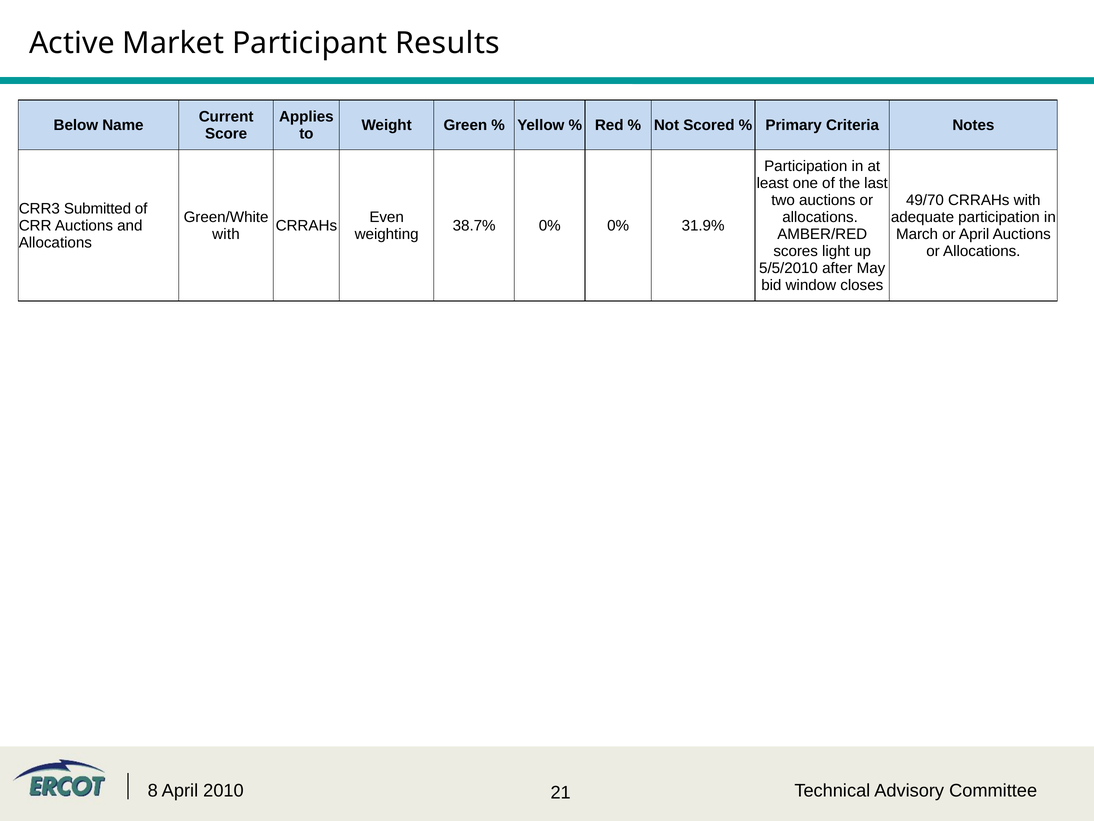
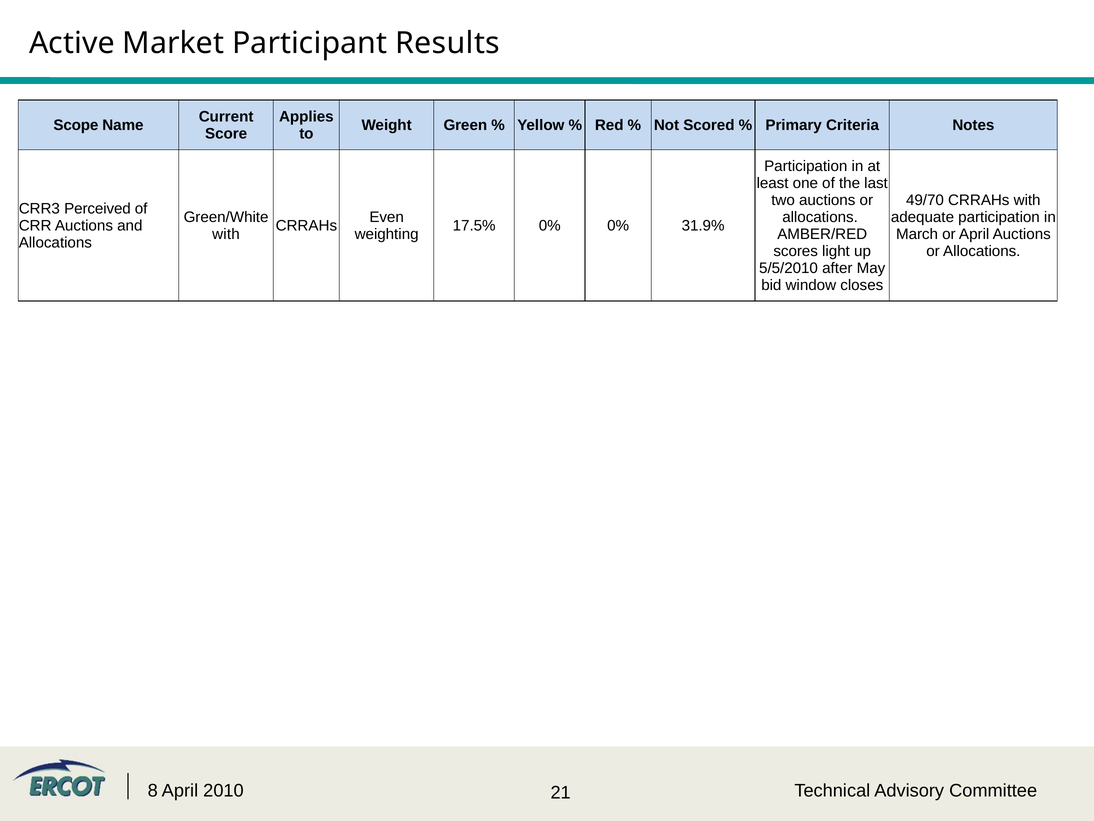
Below: Below -> Scope (76, 125)
Submitted: Submitted -> Perceived (98, 209)
38.7%: 38.7% -> 17.5% (474, 226)
